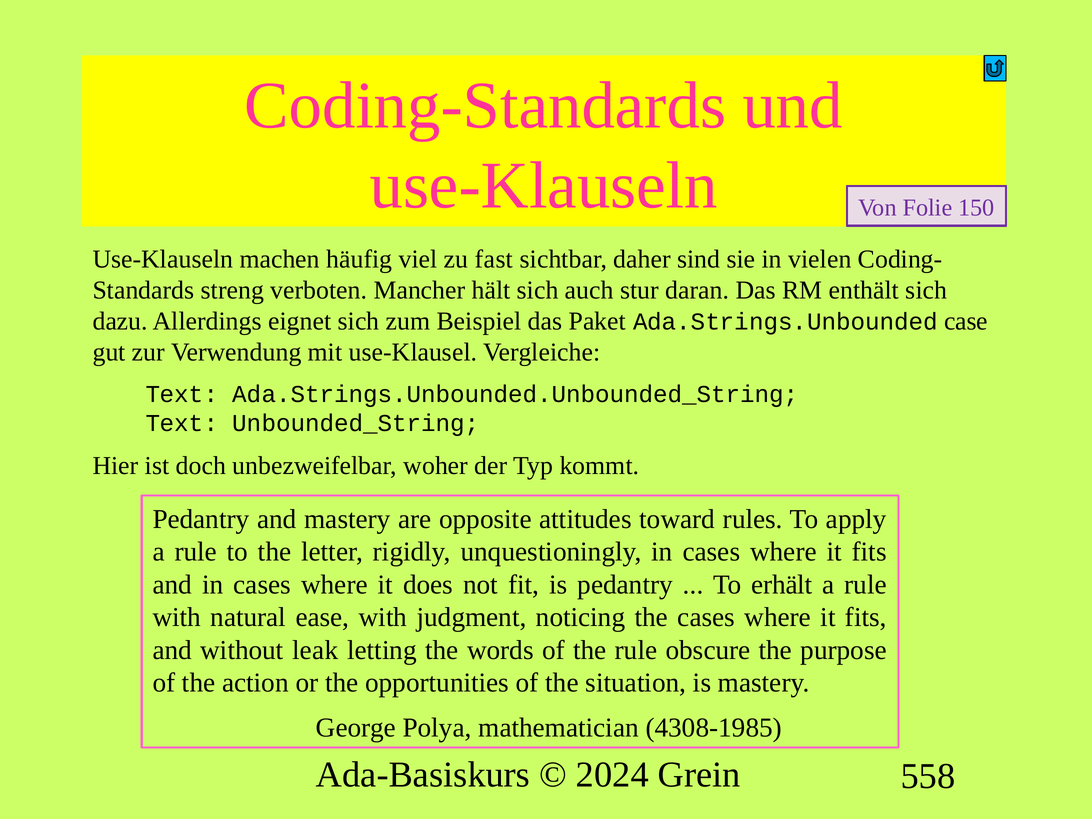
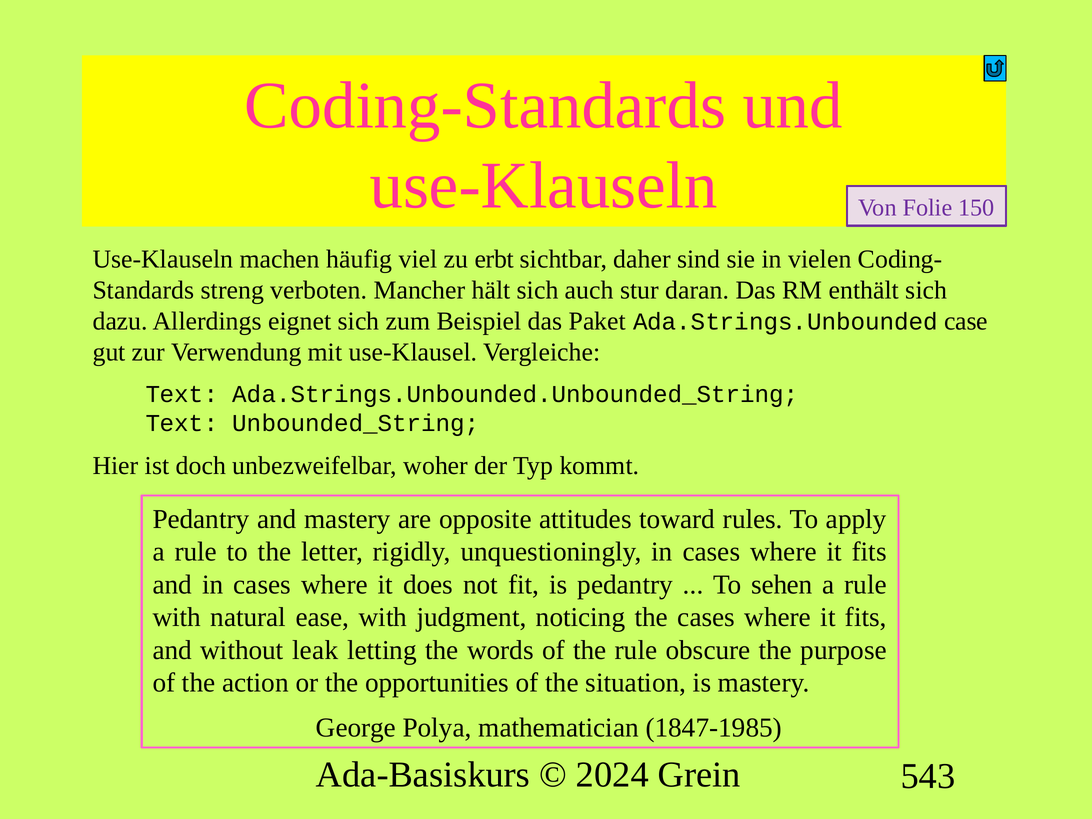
fast: fast -> erbt (494, 259)
erhält: erhält -> sehen (782, 585)
4308-1985: 4308-1985 -> 1847-1985 (714, 728)
558: 558 -> 543 (928, 776)
